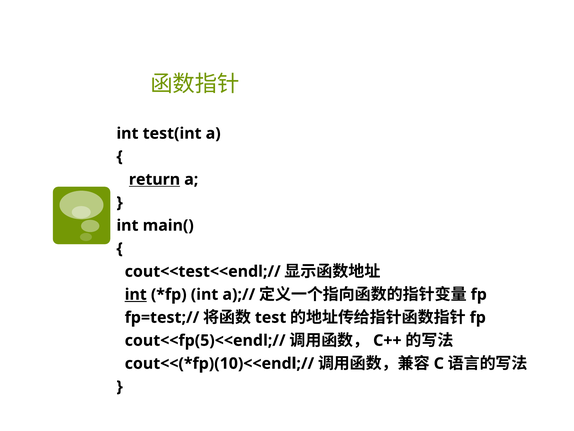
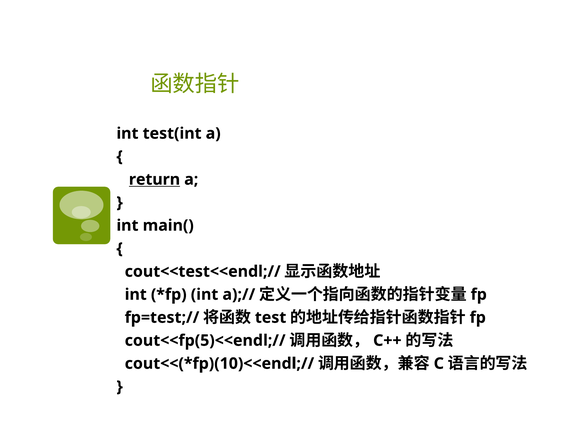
int underline: present -> none (136, 294)
